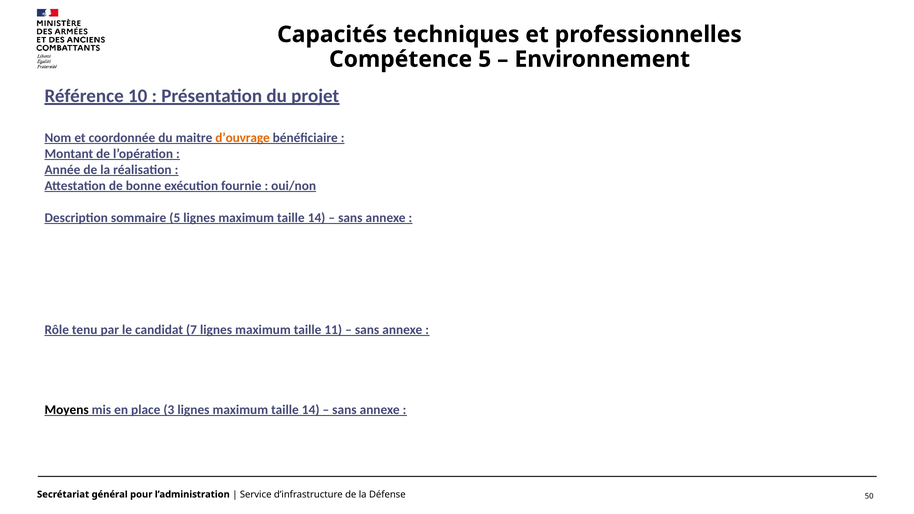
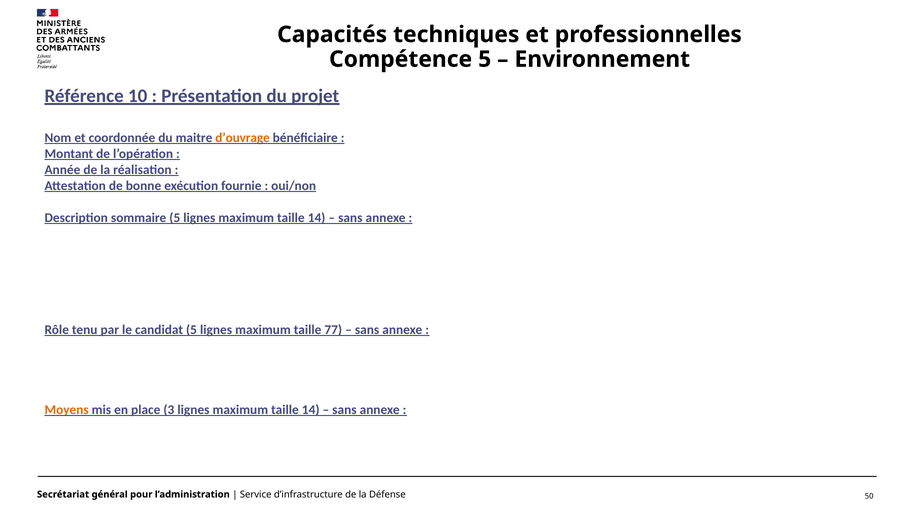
candidat 7: 7 -> 5 (192, 330)
11: 11 -> 77 (333, 330)
Moyens colour: black -> orange (67, 410)
